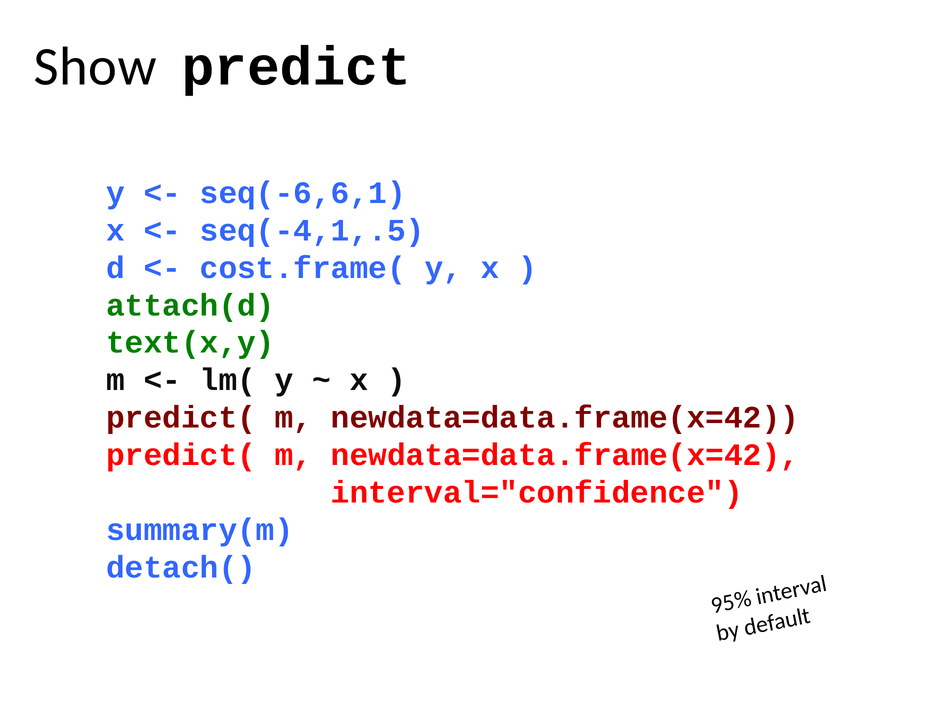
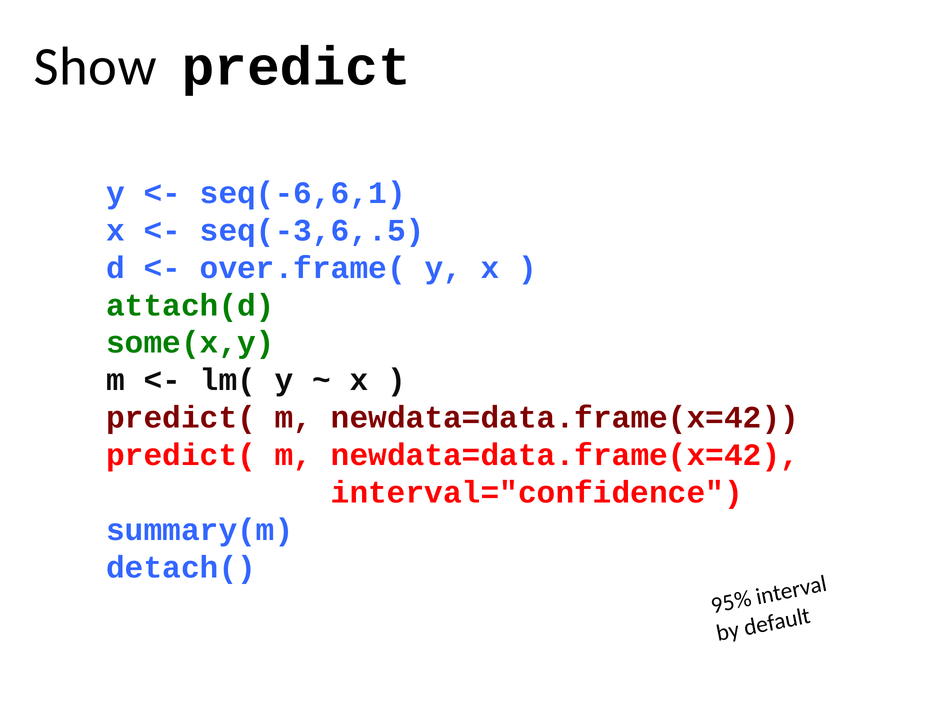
seq(-4,1,.5: seq(-4,1,.5 -> seq(-3,6,.5 (312, 230)
cost.frame(: cost.frame( -> over.frame( (303, 268)
text(x,y: text(x,y -> some(x,y (190, 343)
